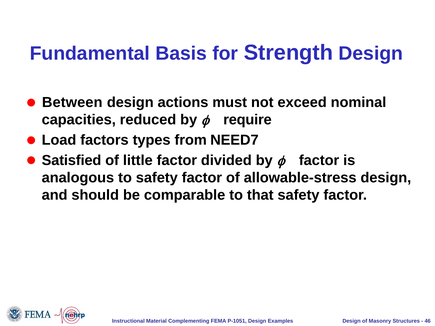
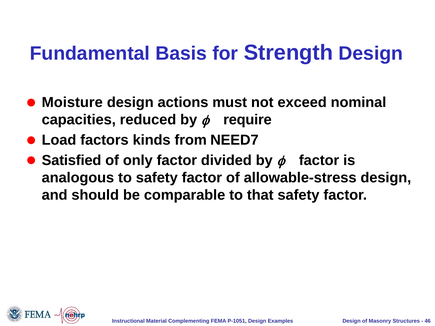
Between: Between -> Moisture (72, 103)
types: types -> kinds (152, 140)
little: little -> only (138, 161)
